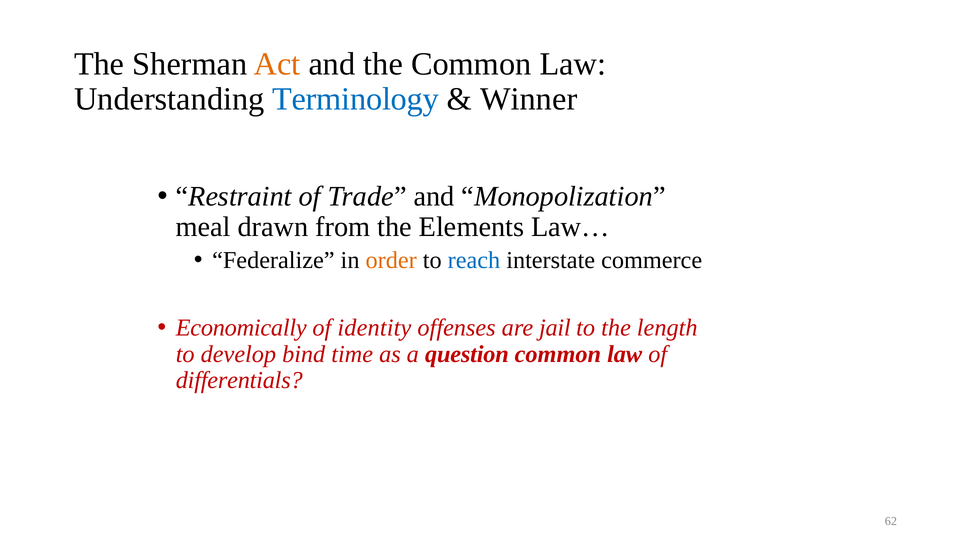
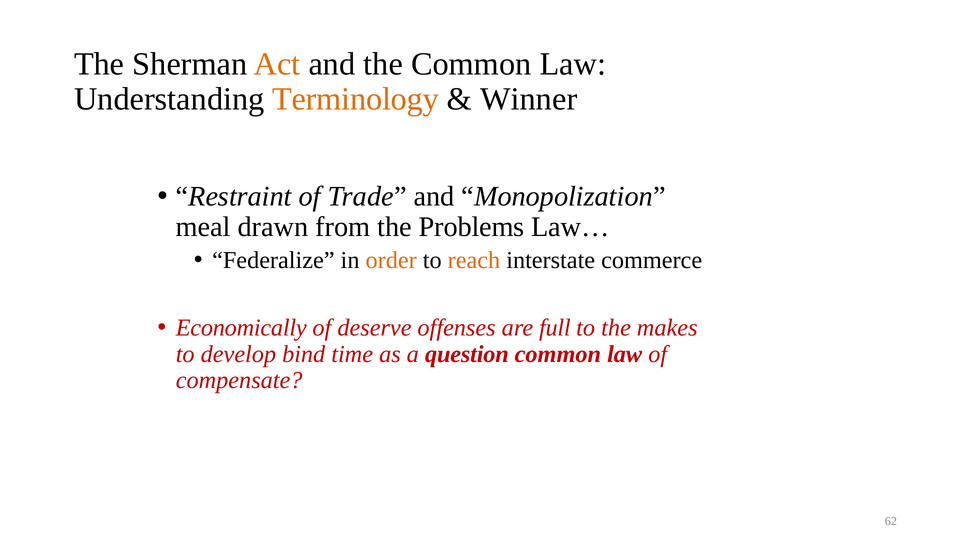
Terminology colour: blue -> orange (356, 99)
Elements: Elements -> Problems (472, 227)
reach colour: blue -> orange (474, 260)
identity: identity -> deserve (374, 328)
jail: jail -> full (555, 328)
length: length -> makes (667, 328)
differentials: differentials -> compensate (239, 380)
